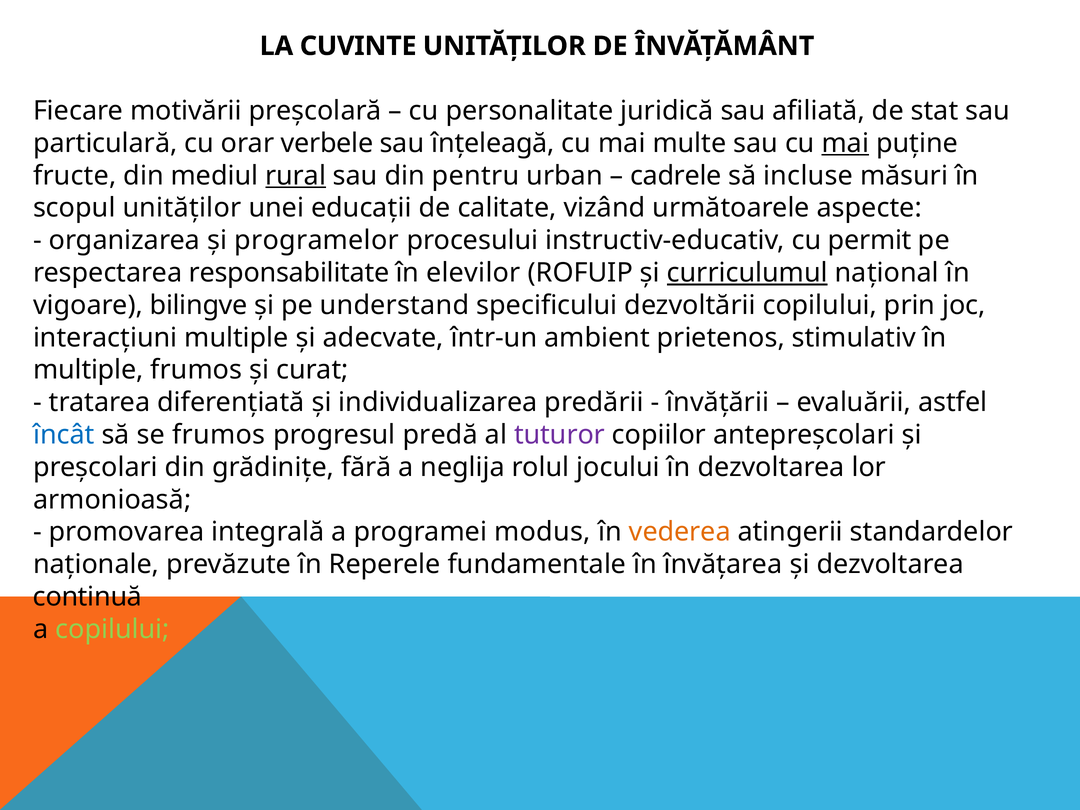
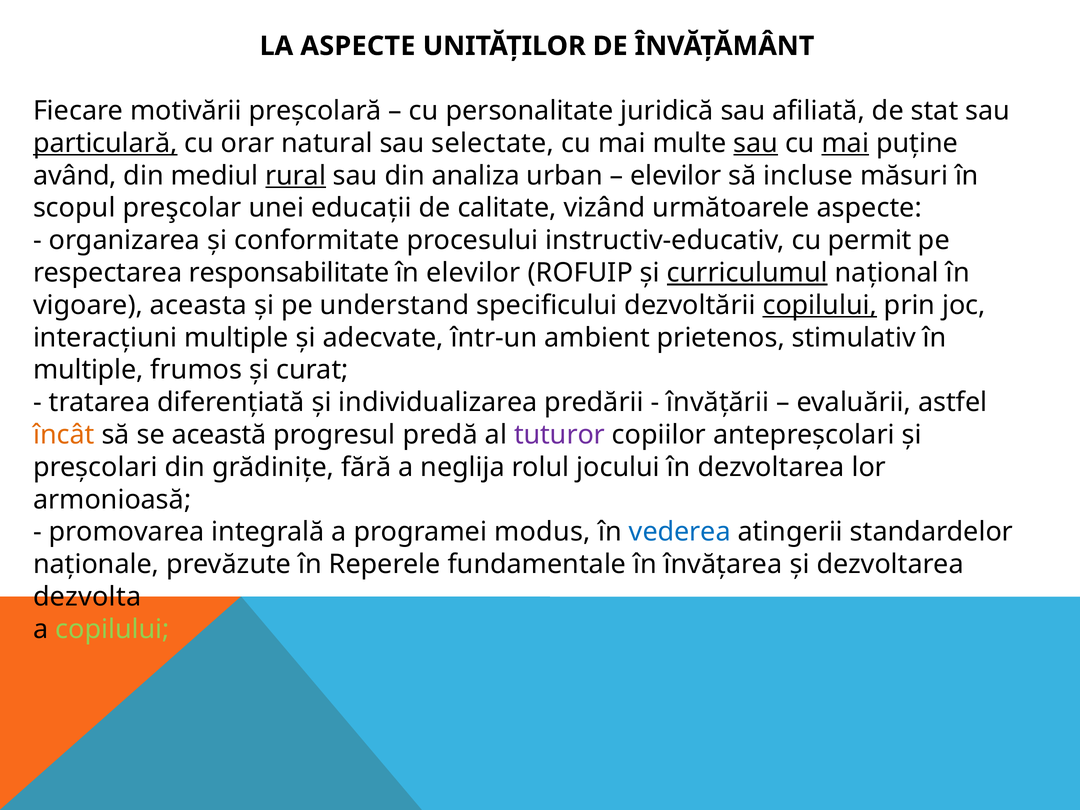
LA CUVINTE: CUVINTE -> ASPECTE (358, 46)
particulară underline: none -> present (105, 143)
verbele: verbele -> natural (327, 143)
înţeleagă: înţeleagă -> selectate (493, 143)
sau underline: none -> present (756, 143)
fructe: fructe -> având (75, 176)
pentru: pentru -> analiza (476, 176)
cadrele: cadrele -> elevilor (676, 176)
unităţilor: unităţilor -> preşcolar (182, 208)
programelor: programelor -> conformitate (317, 240)
bilingve: bilingve -> aceasta (198, 305)
copilului underline: none -> present (820, 305)
încât colour: blue -> orange (64, 435)
se frumos: frumos -> această (219, 435)
vederea colour: orange -> blue (680, 532)
continuă: continuă -> dezvolta (87, 597)
